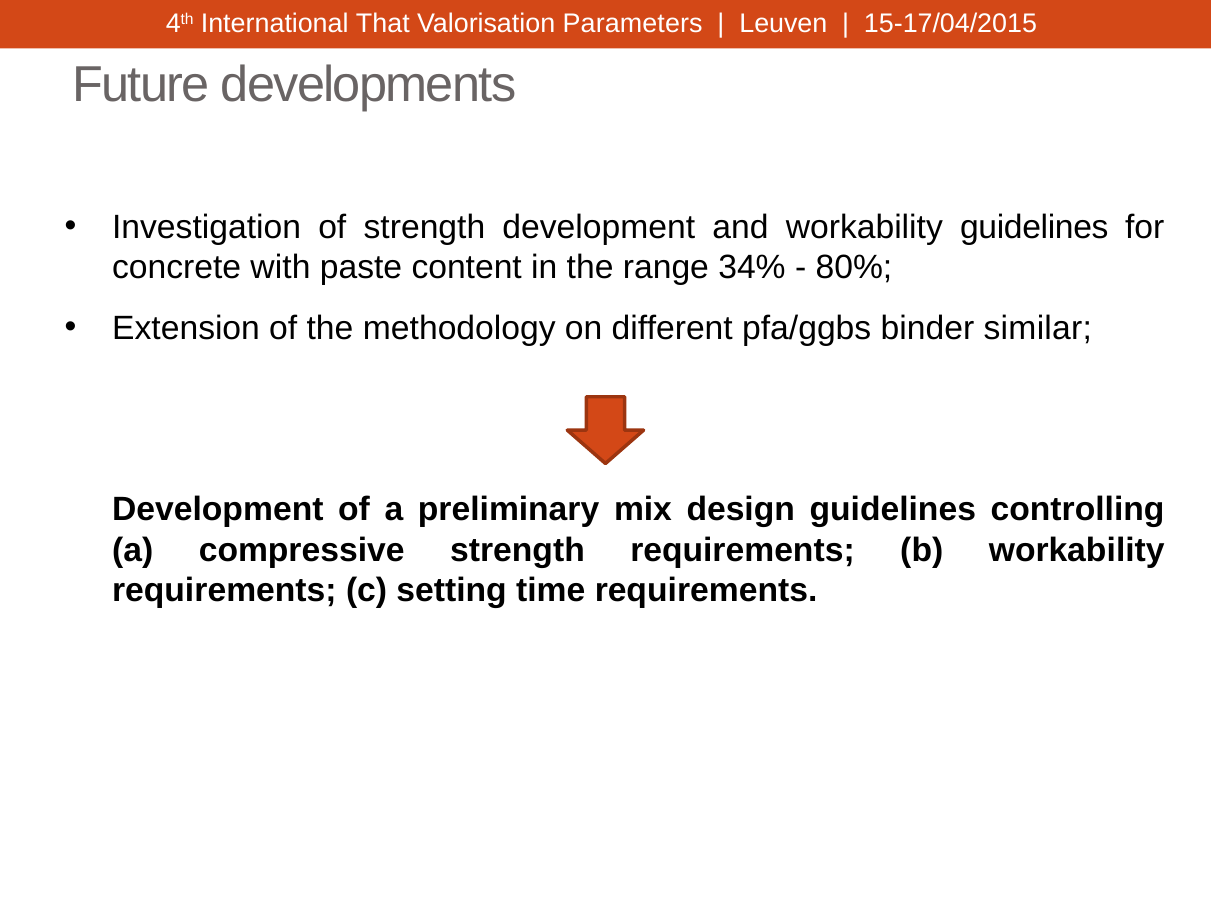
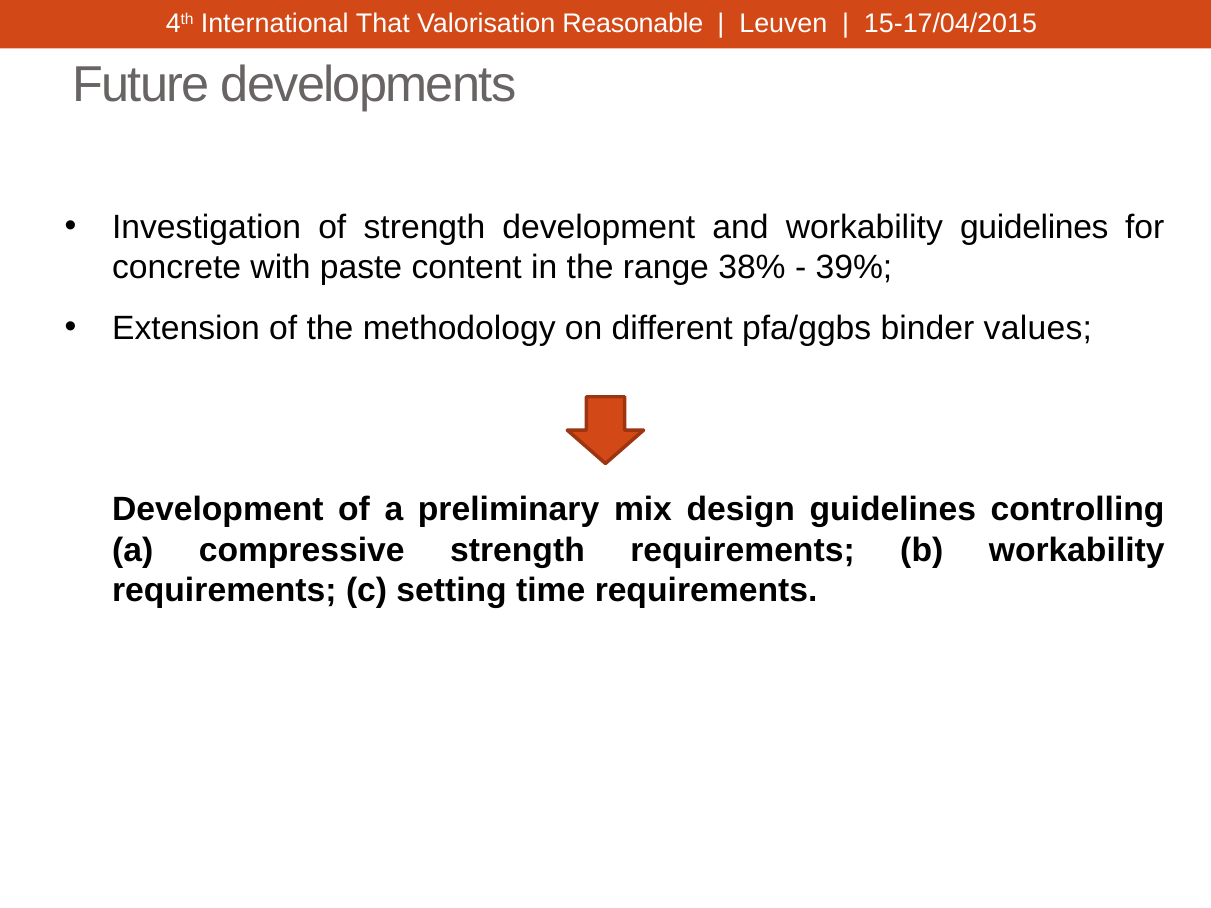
Parameters: Parameters -> Reasonable (633, 24)
34%: 34% -> 38% (752, 268)
80%: 80% -> 39% (854, 268)
similar: similar -> values (1038, 328)
